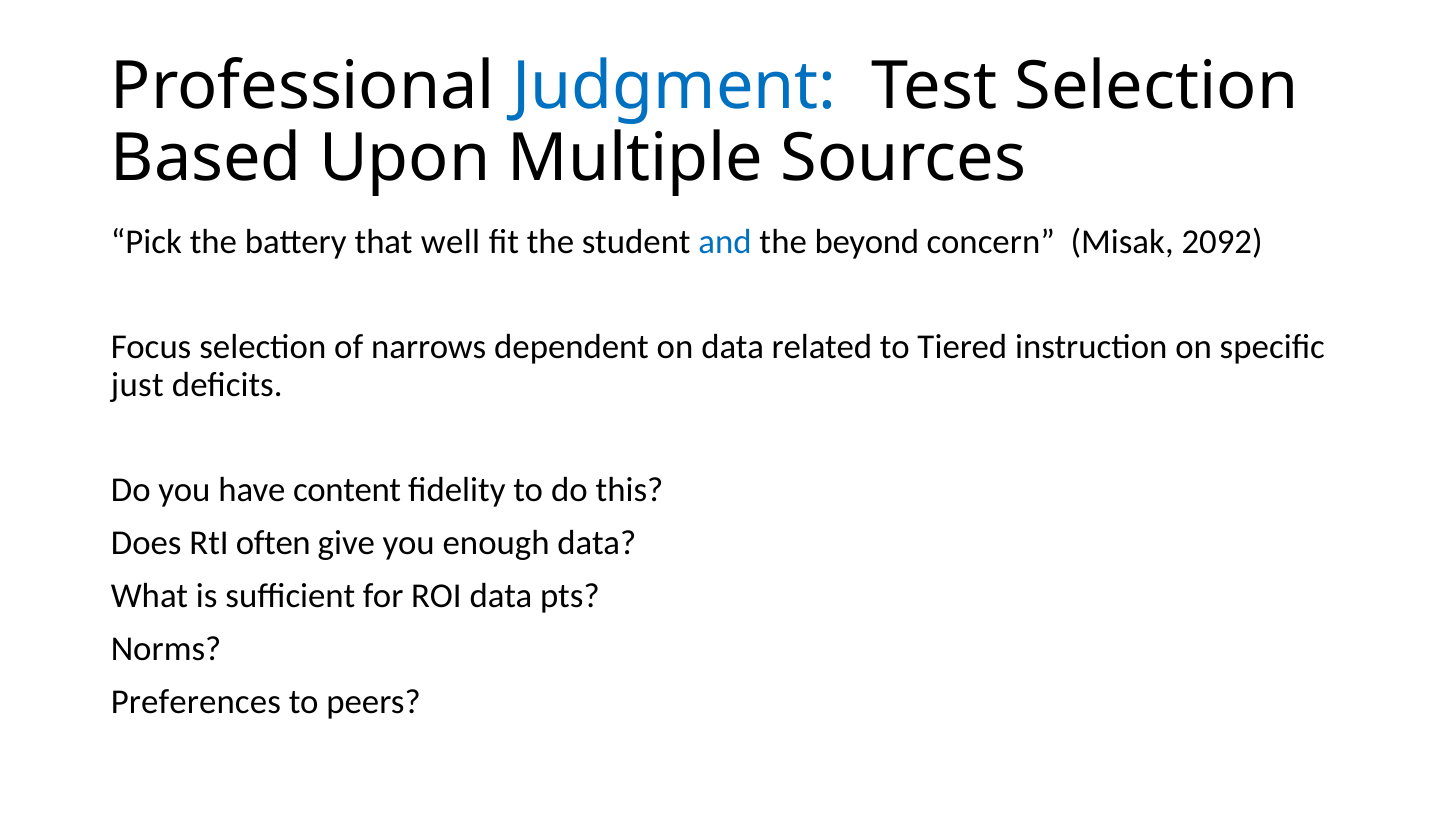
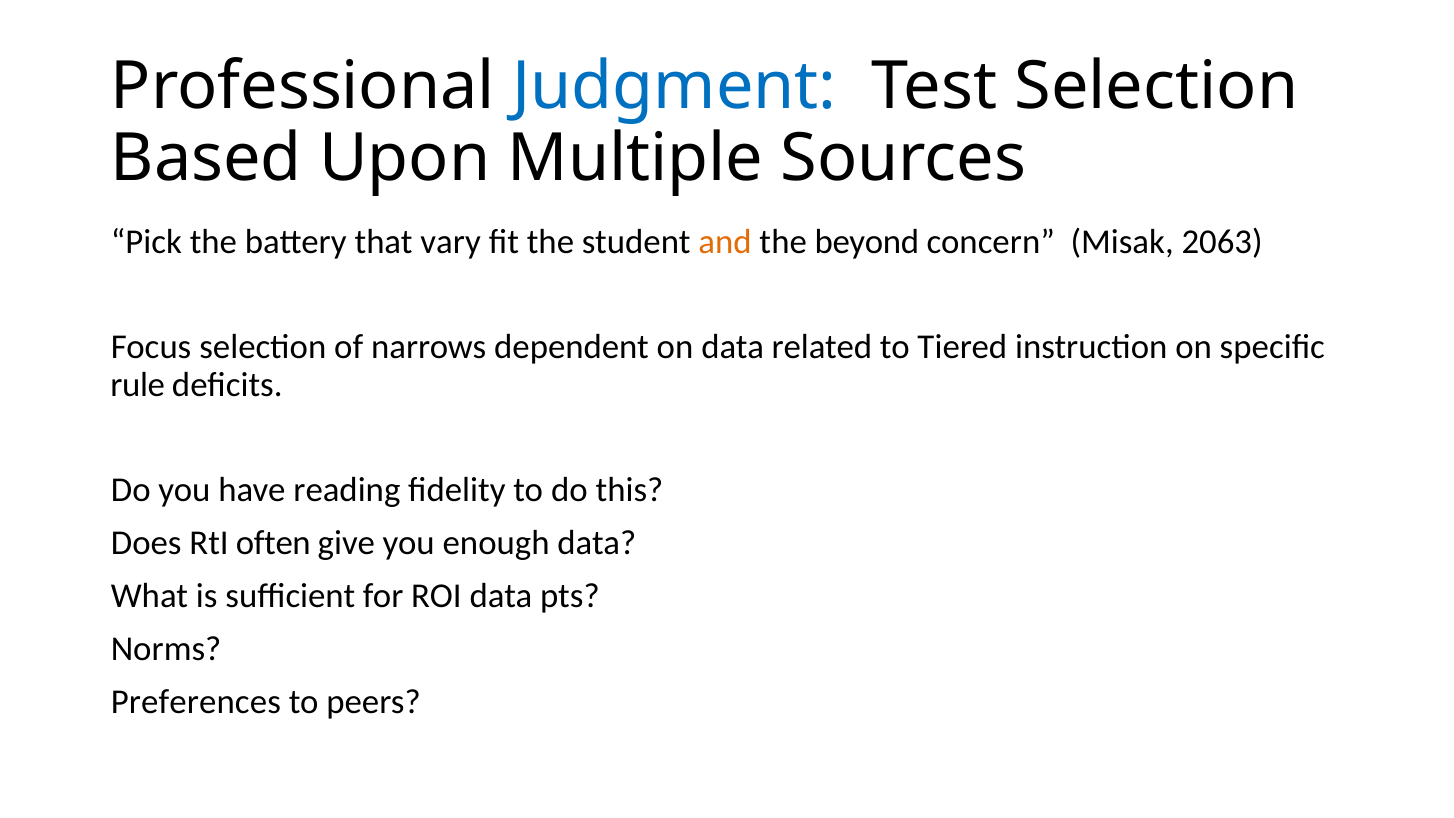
well: well -> vary (451, 242)
and colour: blue -> orange (725, 242)
2092: 2092 -> 2063 (1222, 242)
just: just -> rule (138, 385)
content: content -> reading (347, 490)
